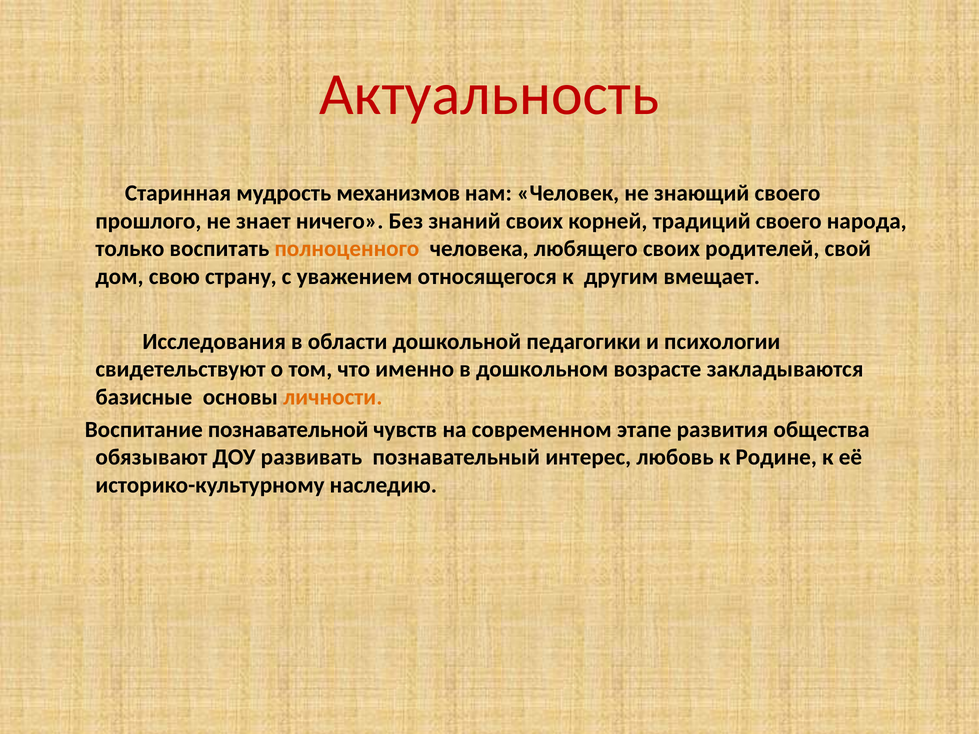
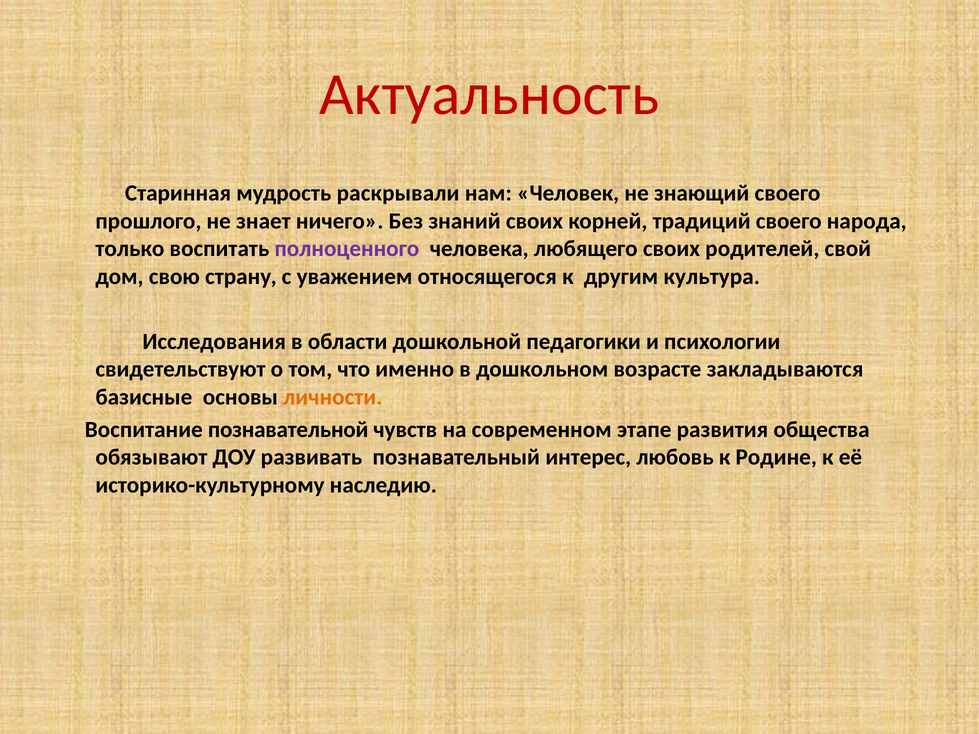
механизмов: механизмов -> раскрывали (398, 193)
полноценного colour: orange -> purple (347, 249)
вмещает: вмещает -> культура (712, 277)
